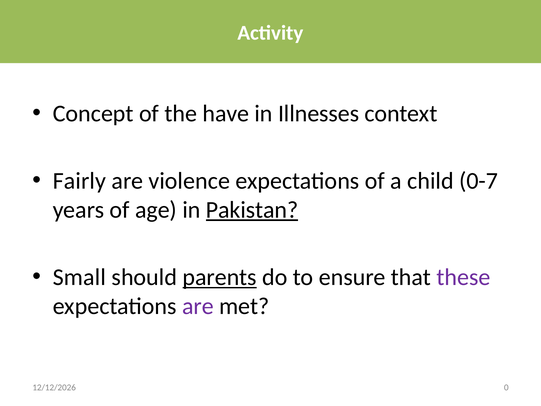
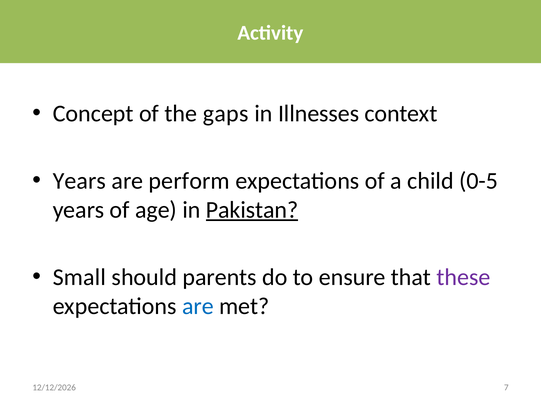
have: have -> gaps (226, 113)
Fairly: Fairly -> Years (79, 181)
violence: violence -> perform (189, 181)
0-7: 0-7 -> 0-5 (479, 181)
parents underline: present -> none (220, 277)
are colour: purple -> blue (198, 306)
0: 0 -> 7 (506, 387)
